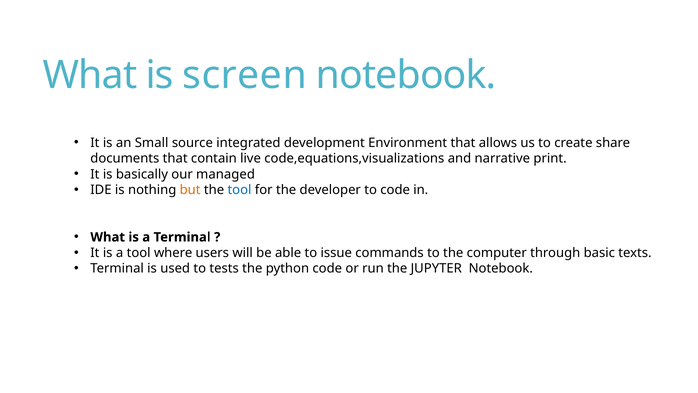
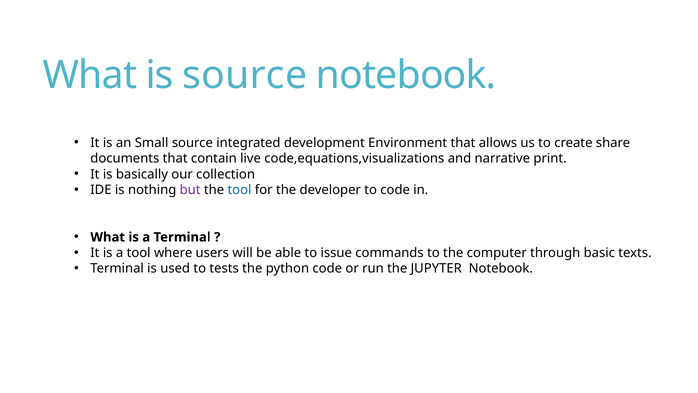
is screen: screen -> source (245, 75)
managed: managed -> collection (226, 174)
but colour: orange -> purple (190, 190)
